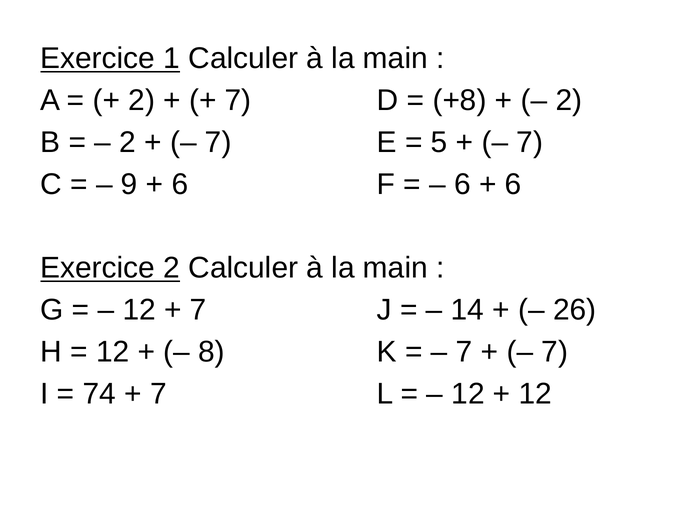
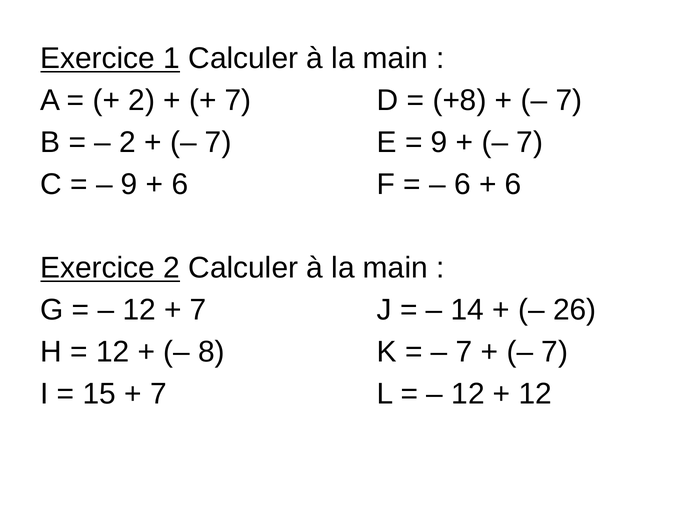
2: 2 -> 7 (569, 100)
5: 5 -> 9 (439, 142)
74: 74 -> 15 (99, 394)
